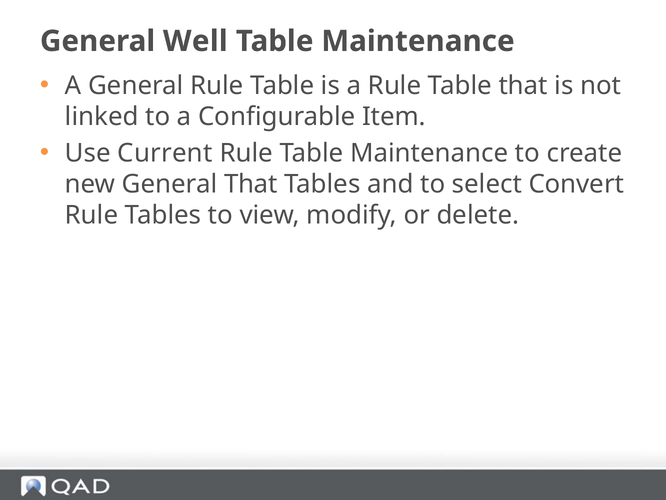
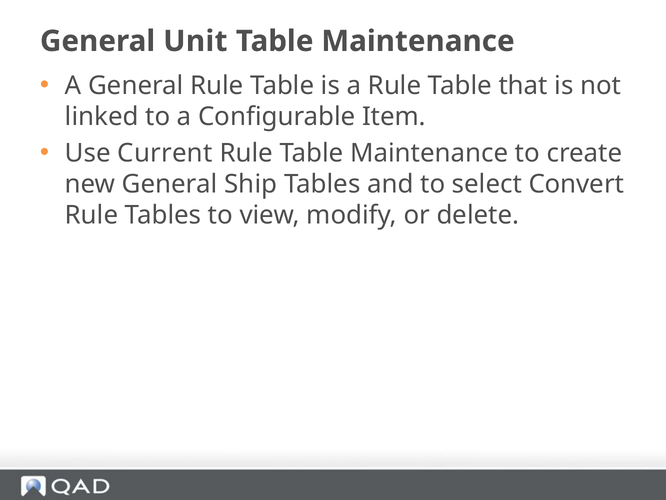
Well: Well -> Unit (195, 41)
General That: That -> Ship (251, 184)
